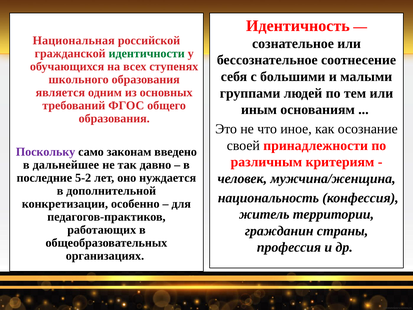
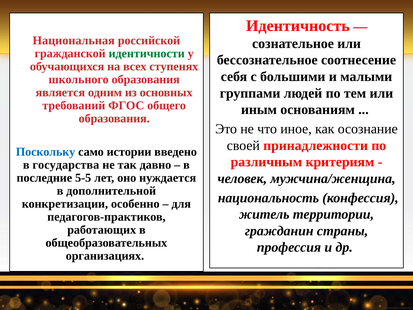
Поскольку colour: purple -> blue (46, 152)
законам: законам -> истории (129, 152)
дальнейшее: дальнейшее -> государства (66, 165)
5-2: 5-2 -> 5-5 (83, 178)
